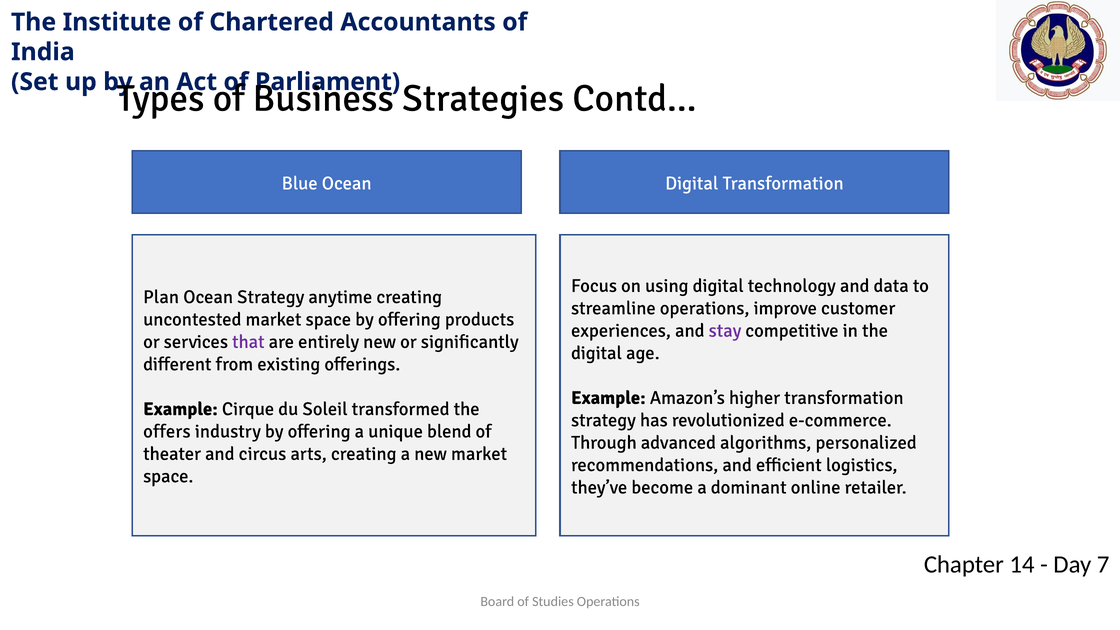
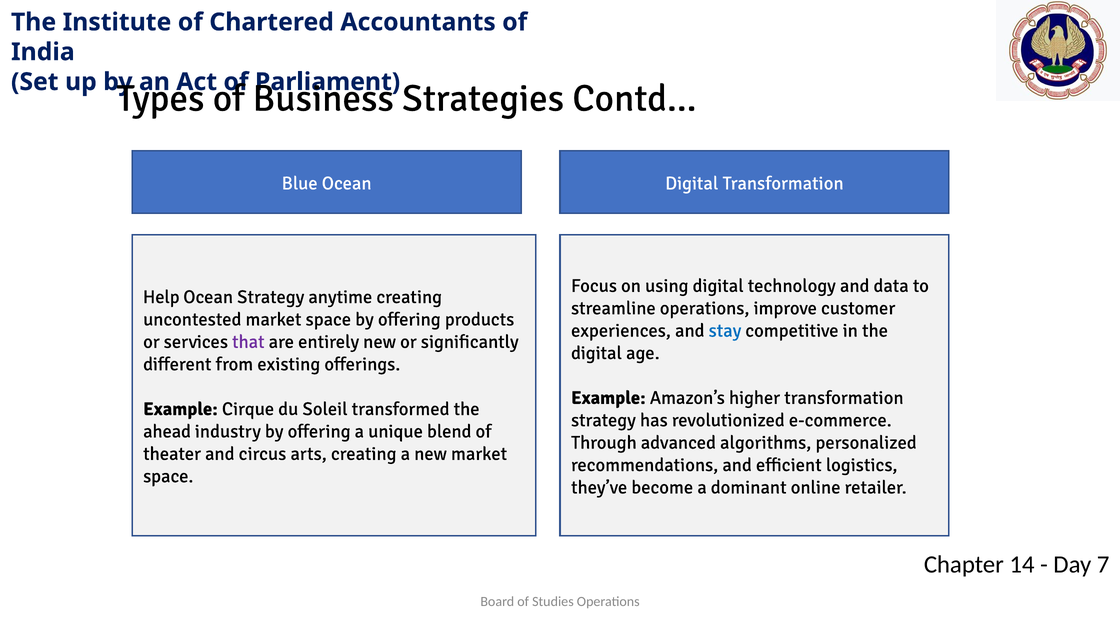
Plan: Plan -> Help (161, 297)
stay colour: purple -> blue (725, 331)
offers: offers -> ahead (167, 431)
